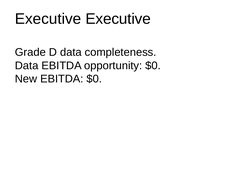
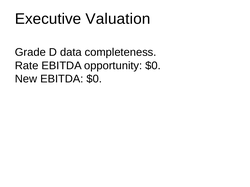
Executive Executive: Executive -> Valuation (118, 19)
Data: Data -> Rate (27, 66)
